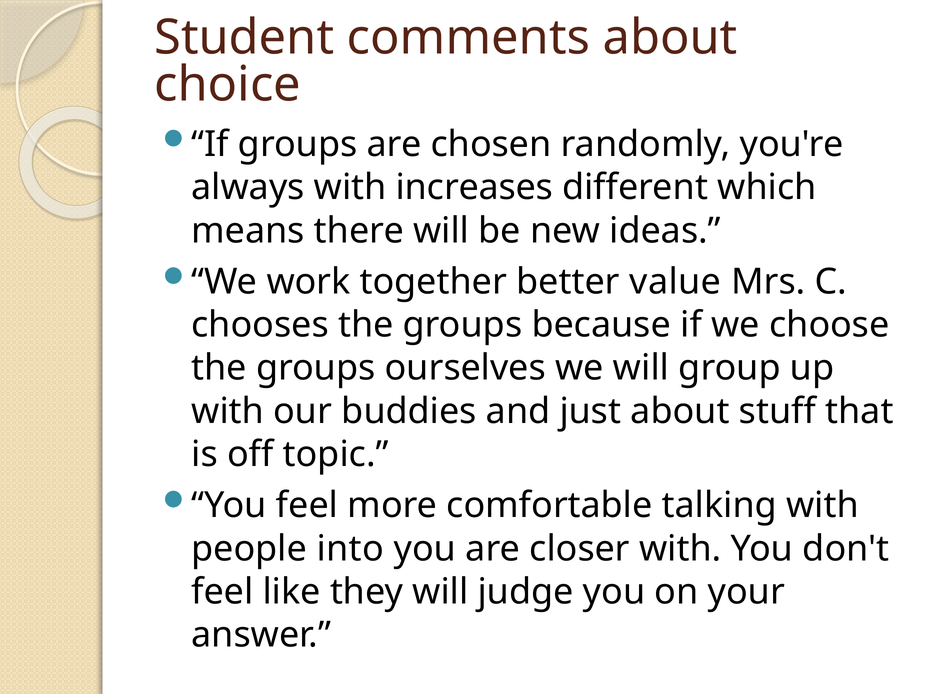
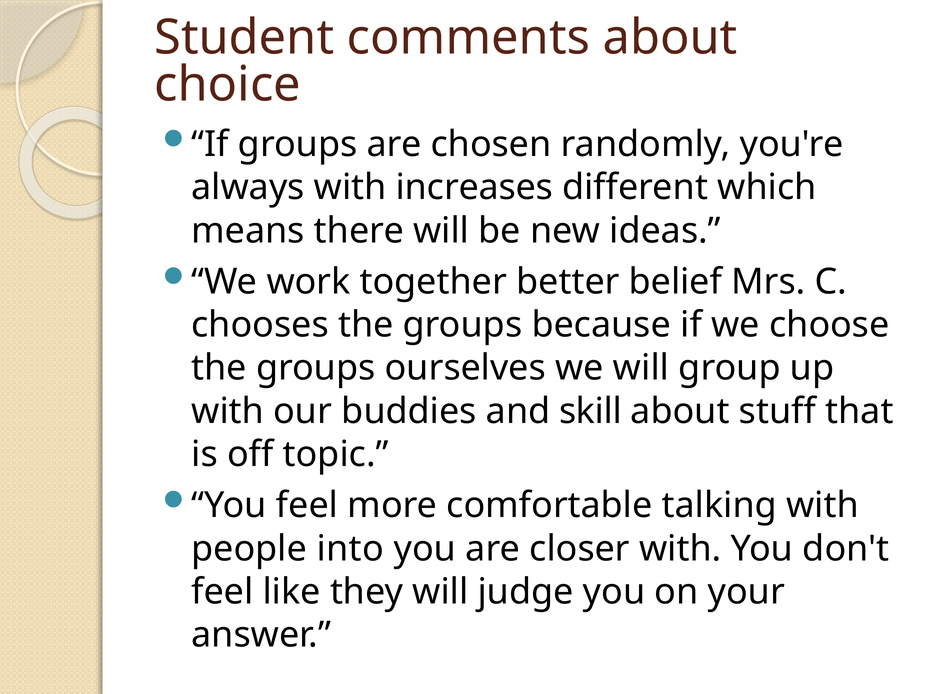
value: value -> belief (675, 282)
just: just -> skill (590, 411)
